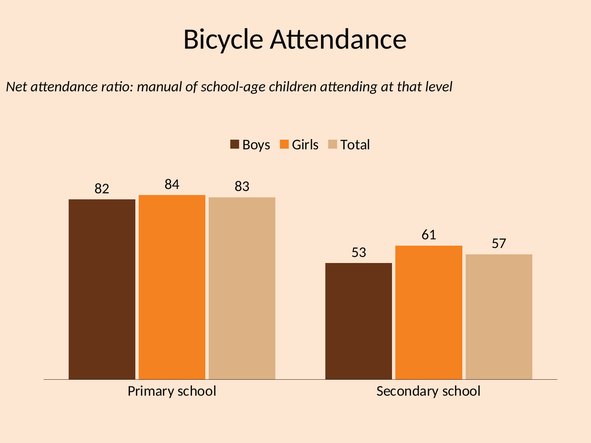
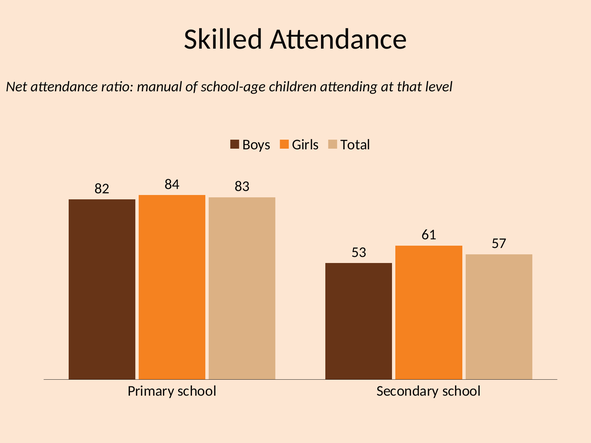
Bicycle: Bicycle -> Skilled (223, 39)
